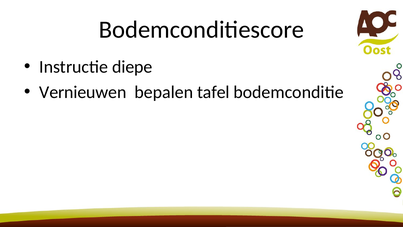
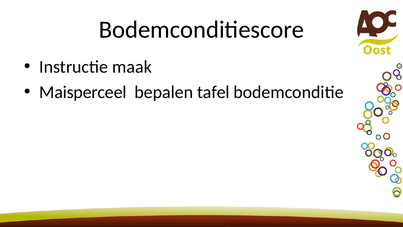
diepe: diepe -> maak (132, 67)
Vernieuwen: Vernieuwen -> Maisperceel (83, 92)
